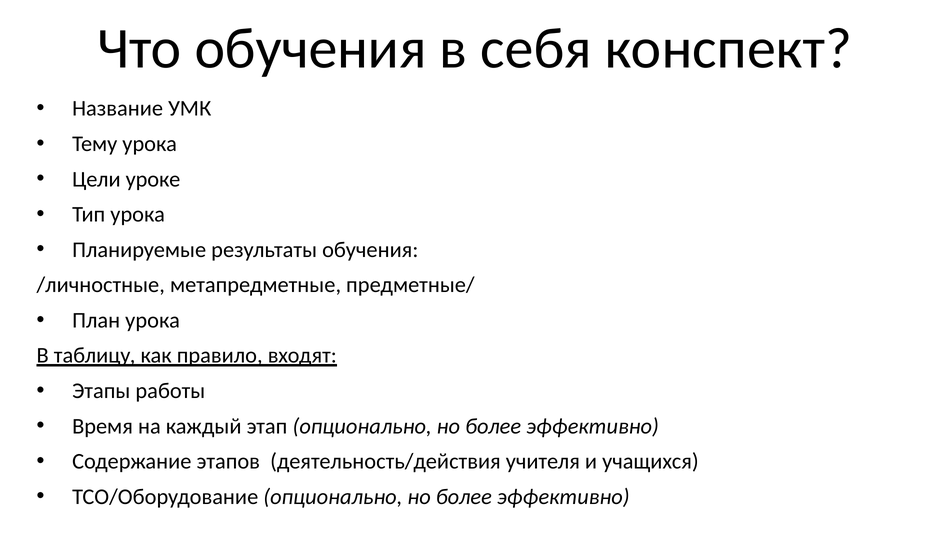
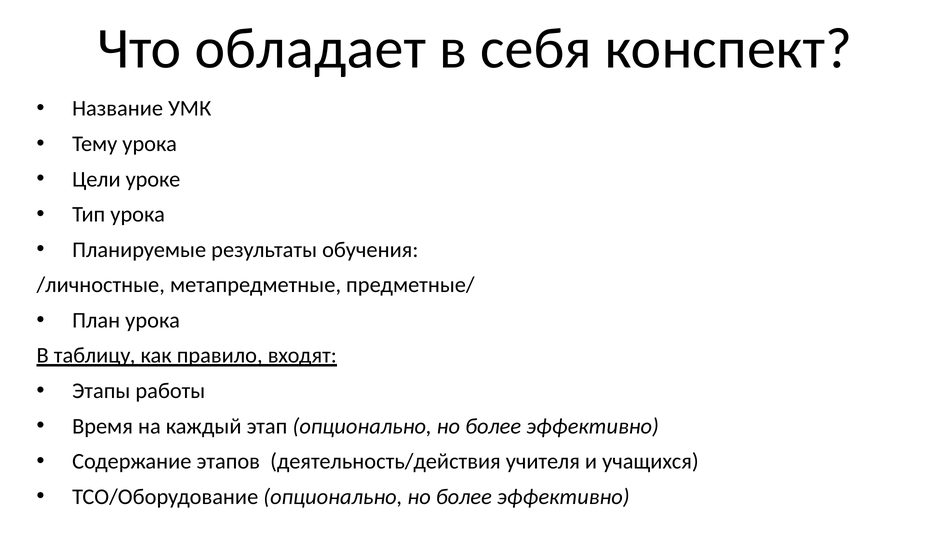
Что обучения: обучения -> обладает (310, 48)
